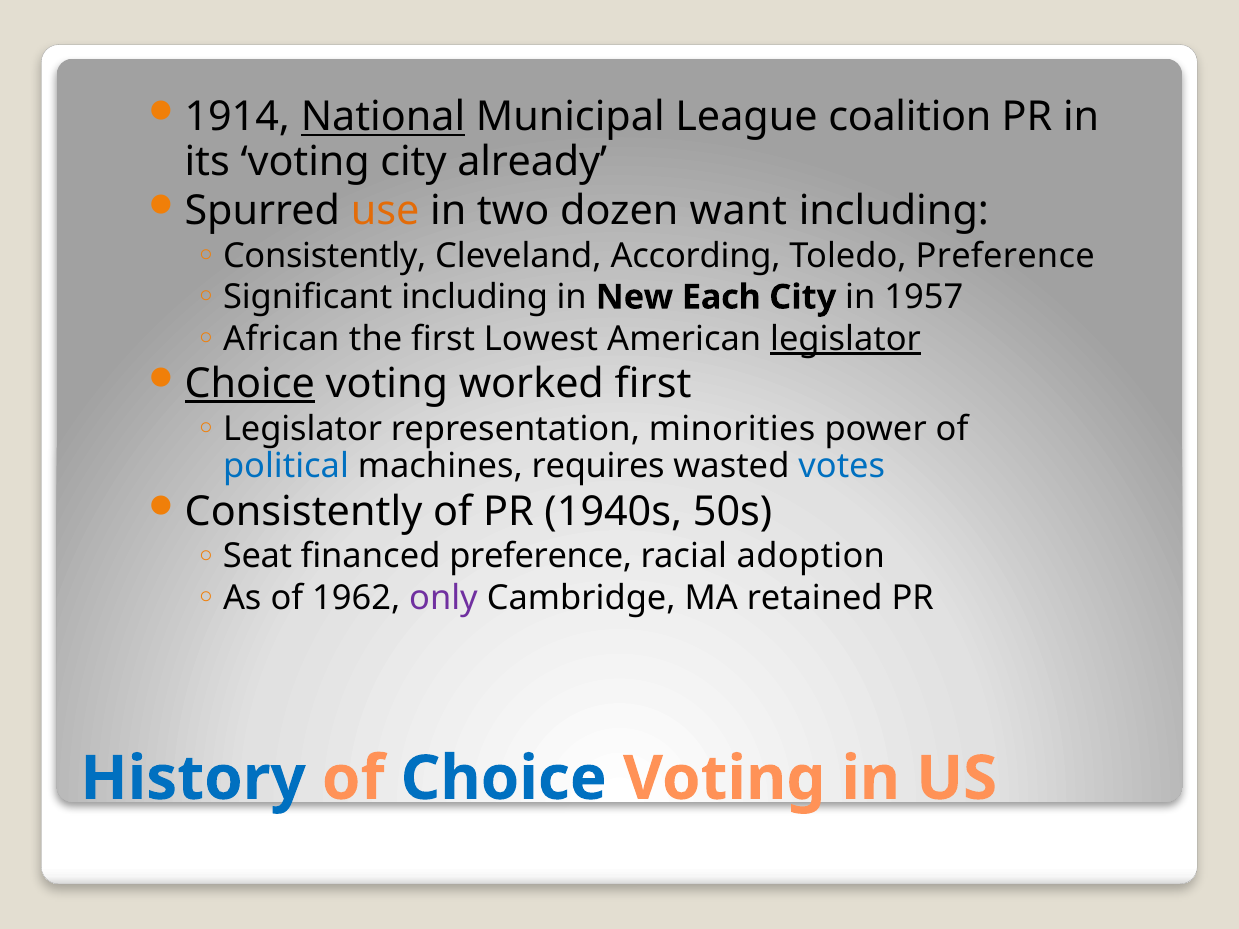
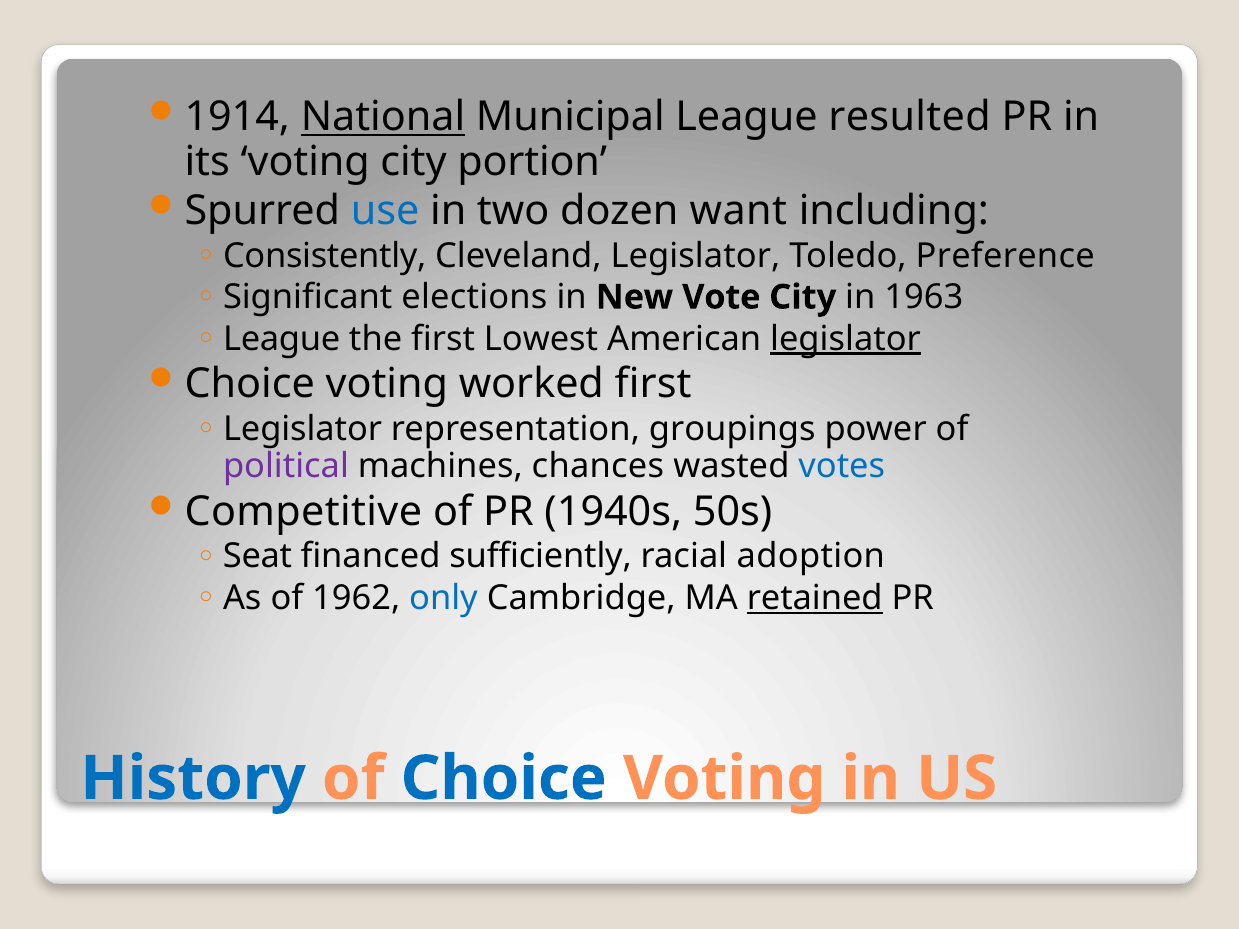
coalition: coalition -> resulted (910, 117)
already: already -> portion (532, 162)
use colour: orange -> blue (385, 211)
Cleveland According: According -> Legislator (695, 256)
Significant including: including -> elections (474, 297)
Each: Each -> Vote (721, 297)
1957: 1957 -> 1963 (924, 297)
African: African -> League (282, 339)
Choice underline: present -> none (250, 384)
minorities: minorities -> groupings (732, 429)
political colour: blue -> purple (286, 466)
requires: requires -> chances (598, 466)
Consistently: Consistently -> Competitive (303, 512)
financed preference: preference -> sufficiently (541, 557)
only colour: purple -> blue (443, 598)
retained underline: none -> present (815, 598)
